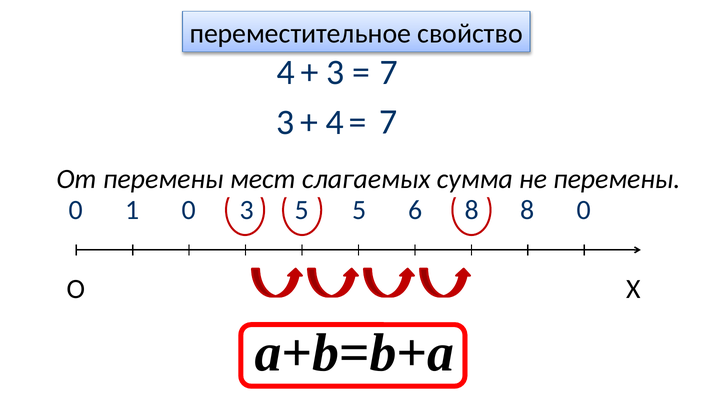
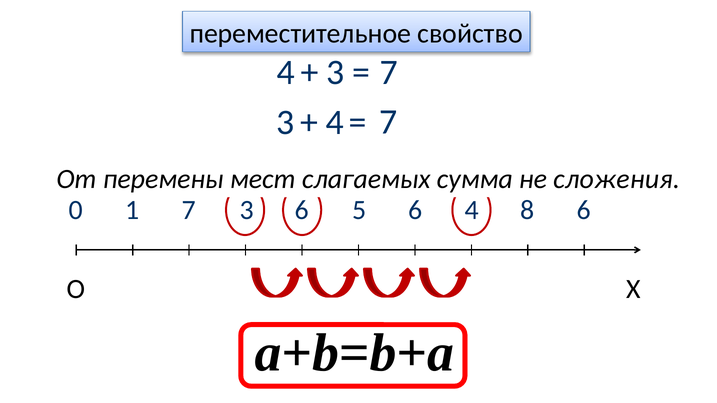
не перемены: перемены -> сложения (617, 179)
1 0: 0 -> 7 (189, 210)
3 5: 5 -> 6 (302, 210)
6 8: 8 -> 4 (472, 210)
8 0: 0 -> 6 (584, 210)
